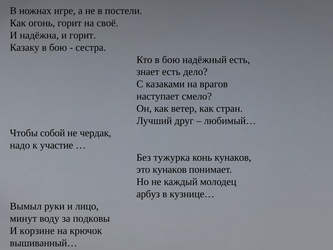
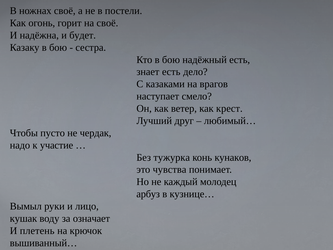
ножнах игре: игре -> своё (65, 11)
и горит: горит -> будет (83, 35)
стран: стран -> крест (229, 108)
собой: собой -> пусто (53, 133)
это кунаков: кунаков -> чувства (170, 169)
минут: минут -> кушак (23, 218)
подковы: подковы -> означает (91, 218)
корзине: корзине -> плетень (37, 230)
